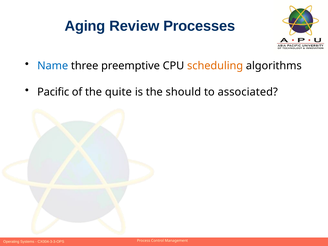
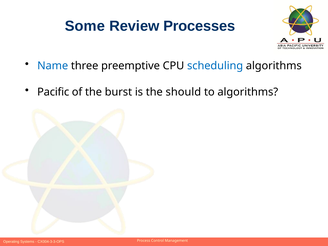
Aging: Aging -> Some (85, 26)
scheduling colour: orange -> blue (215, 66)
quite: quite -> burst (118, 92)
to associated: associated -> algorithms (248, 92)
